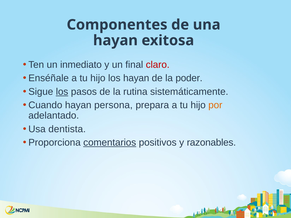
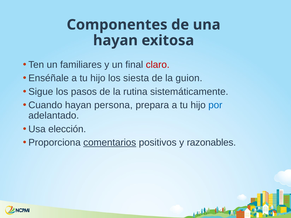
inmediato: inmediato -> familiares (81, 65)
los hayan: hayan -> siesta (136, 78)
poder: poder -> guion (189, 78)
los underline: present -> none (62, 92)
por colour: orange -> blue (215, 105)
dentista: dentista -> elección (67, 129)
